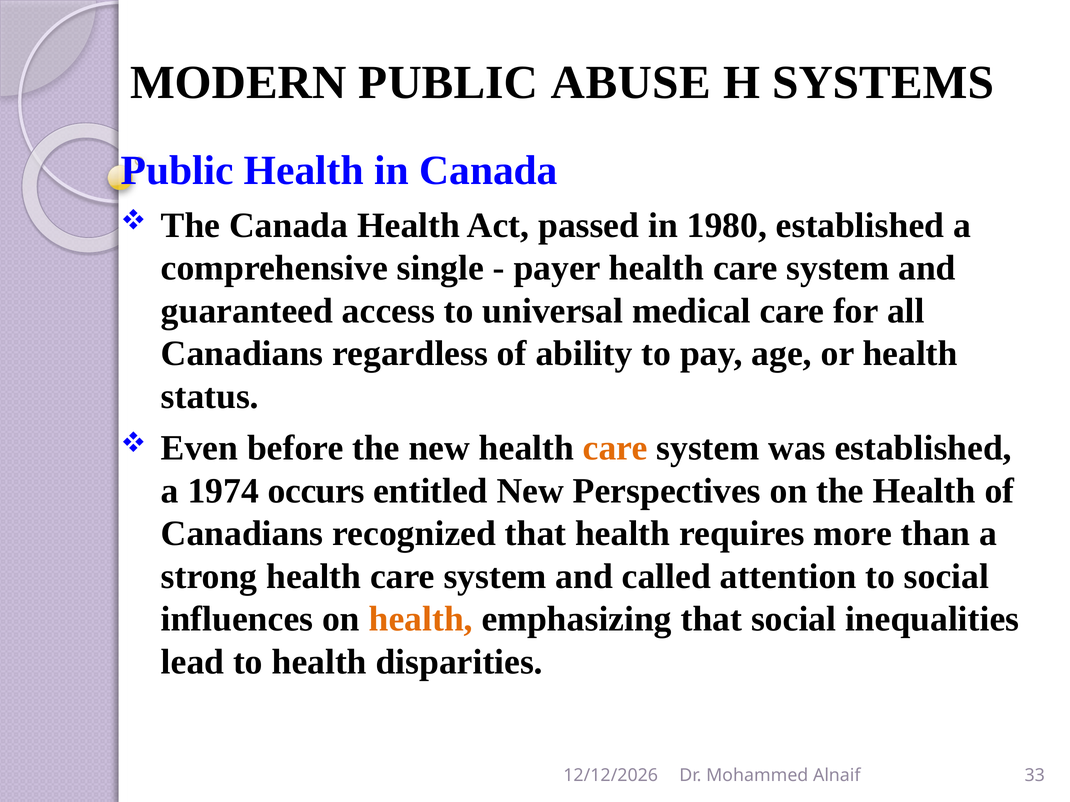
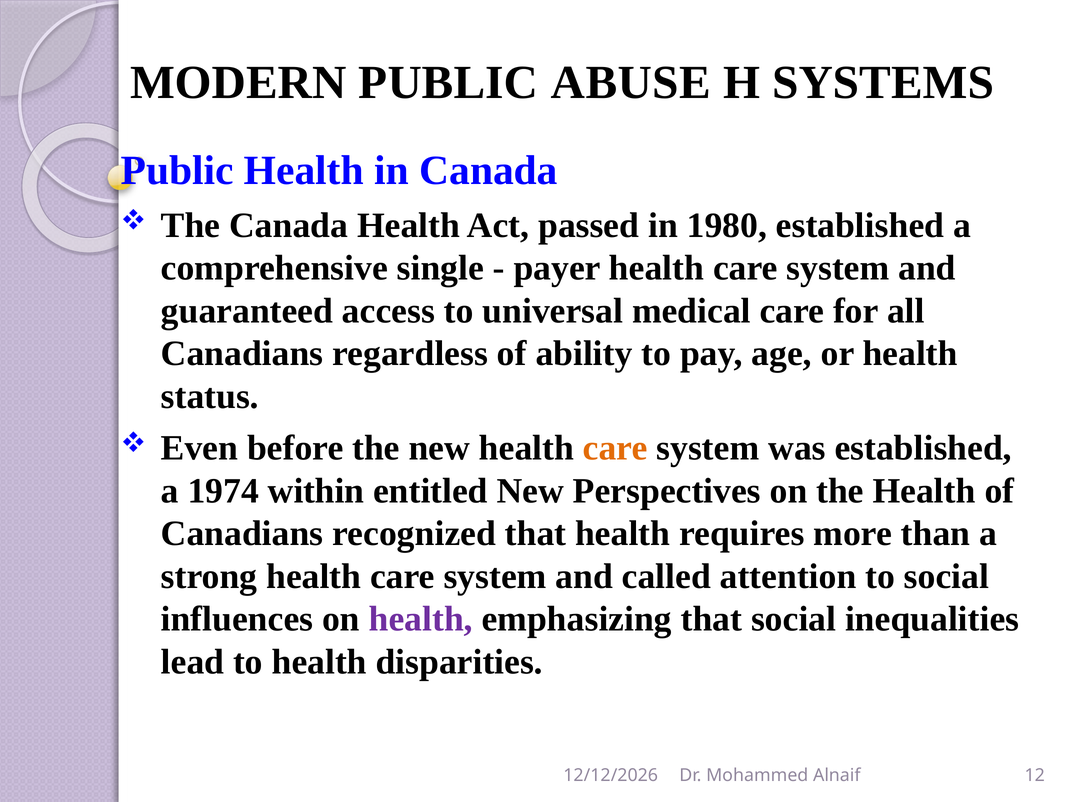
occurs: occurs -> within (316, 491)
health colour: orange -> purple (421, 620)
33: 33 -> 12 (1035, 776)
